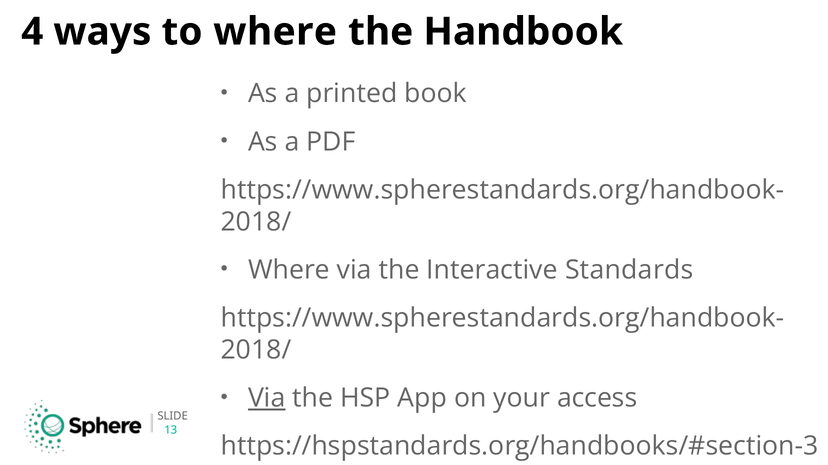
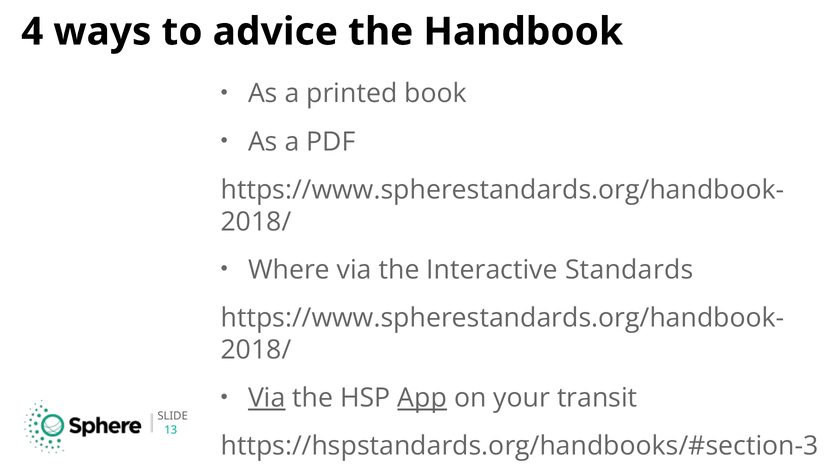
to where: where -> advice (275, 32)
App underline: none -> present (422, 399)
access: access -> transit (597, 399)
